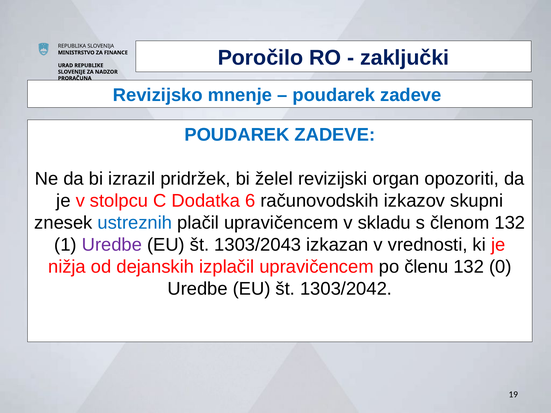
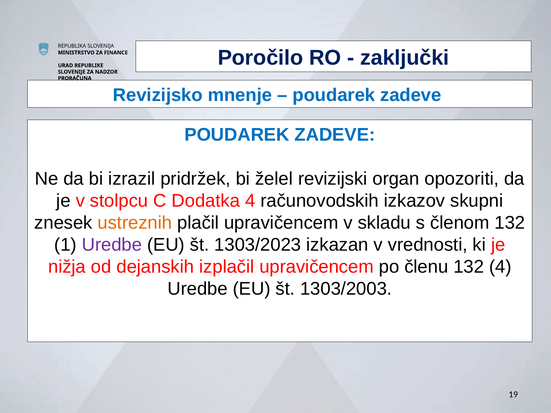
Dodatka 6: 6 -> 4 (250, 201)
ustreznih colour: blue -> orange (135, 223)
1303/2043: 1303/2043 -> 1303/2023 (258, 245)
132 0: 0 -> 4 (500, 267)
1303/2042: 1303/2042 -> 1303/2003 (346, 289)
